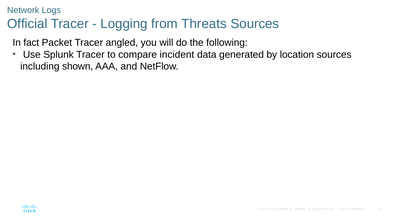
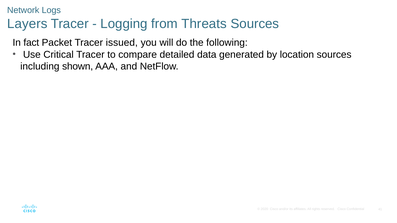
Official: Official -> Layers (27, 24)
angled: angled -> issued (122, 43)
Splunk: Splunk -> Critical (59, 55)
incident: incident -> detailed (177, 55)
